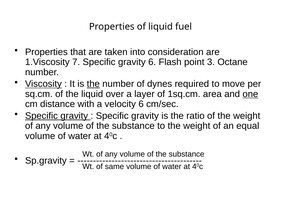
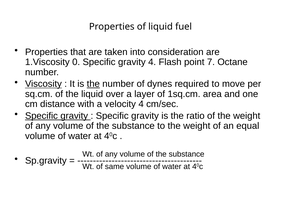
7: 7 -> 0 (76, 62)
gravity 6: 6 -> 4 (152, 62)
3: 3 -> 7 (211, 62)
one underline: present -> none (250, 94)
velocity 6: 6 -> 4 (141, 104)
